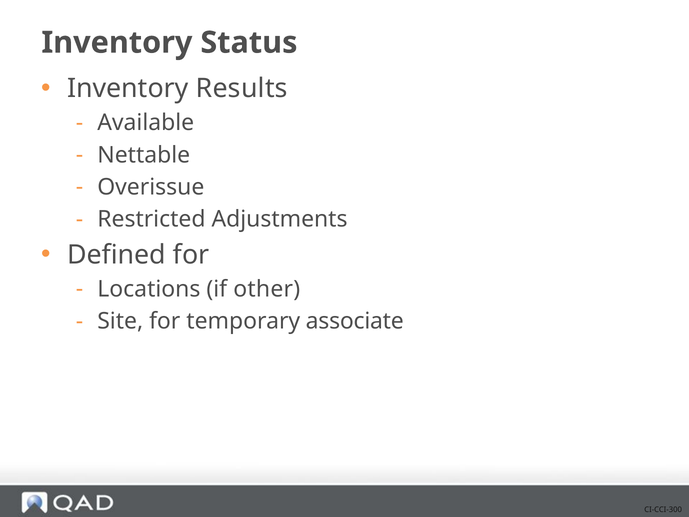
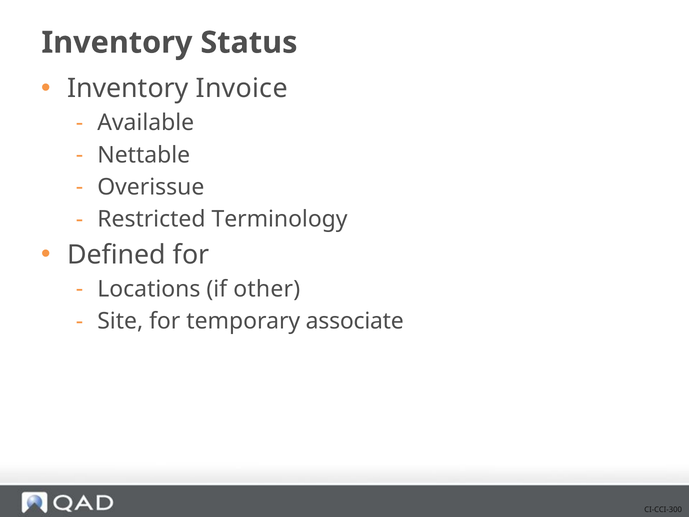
Results: Results -> Invoice (242, 89)
Adjustments: Adjustments -> Terminology (280, 219)
